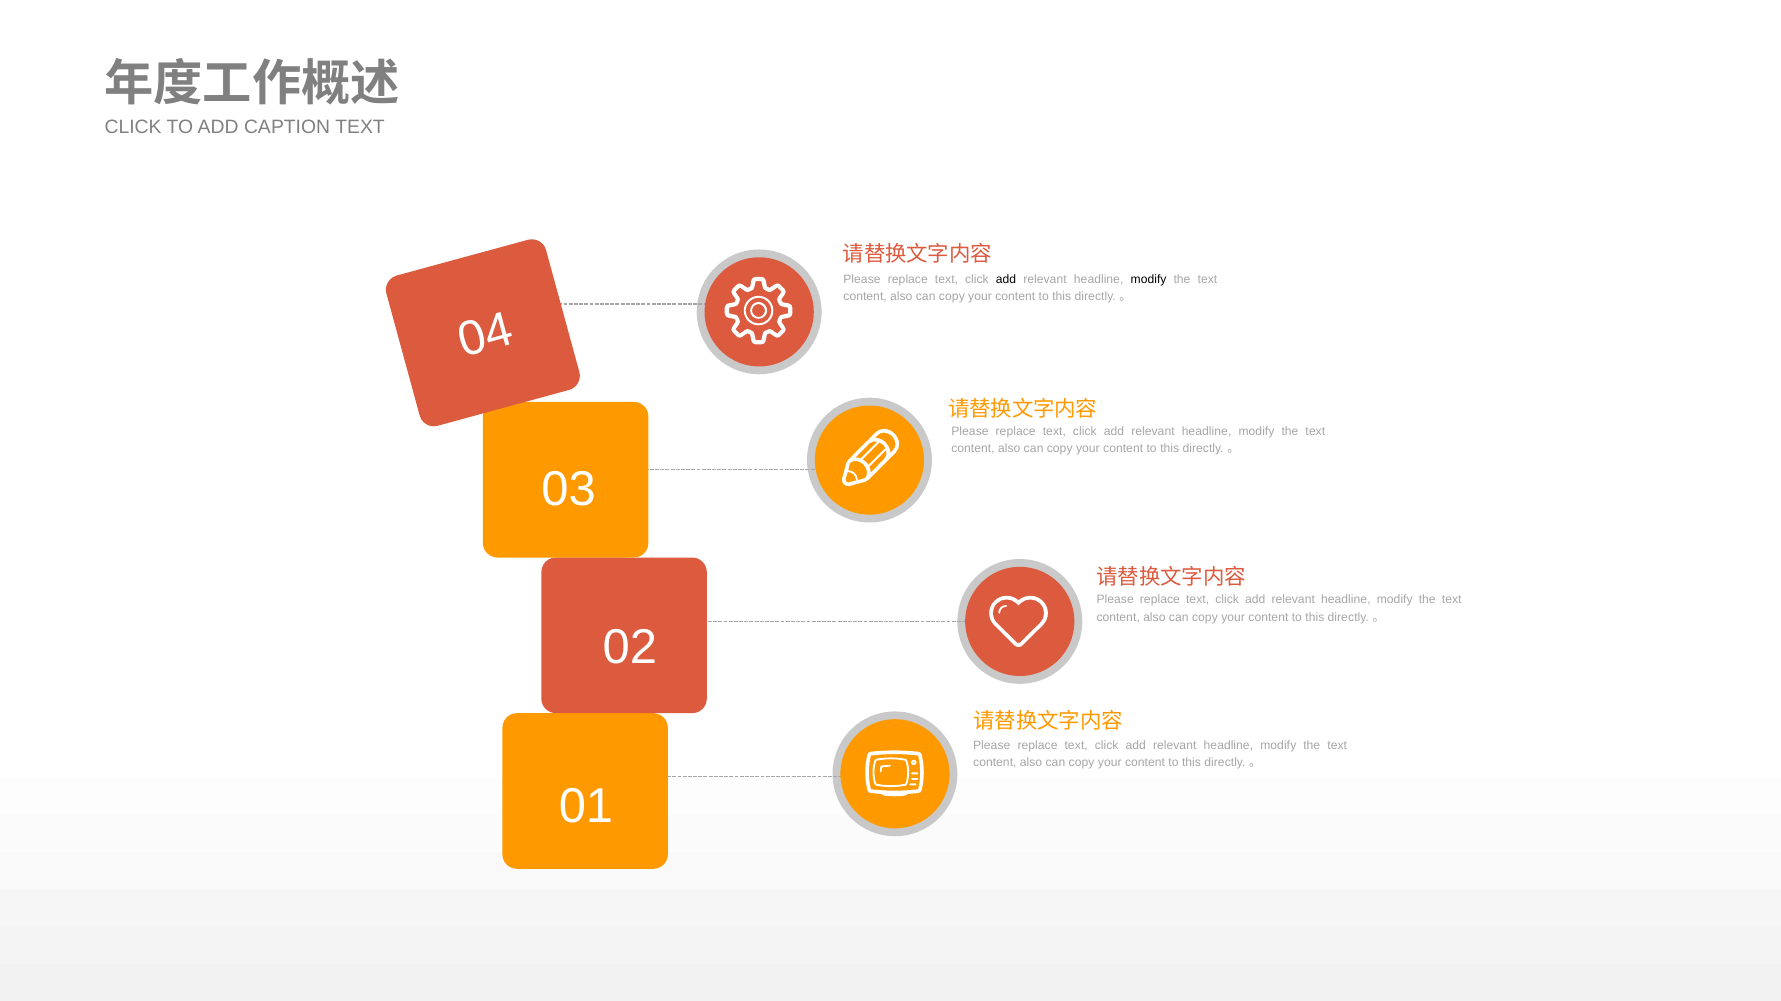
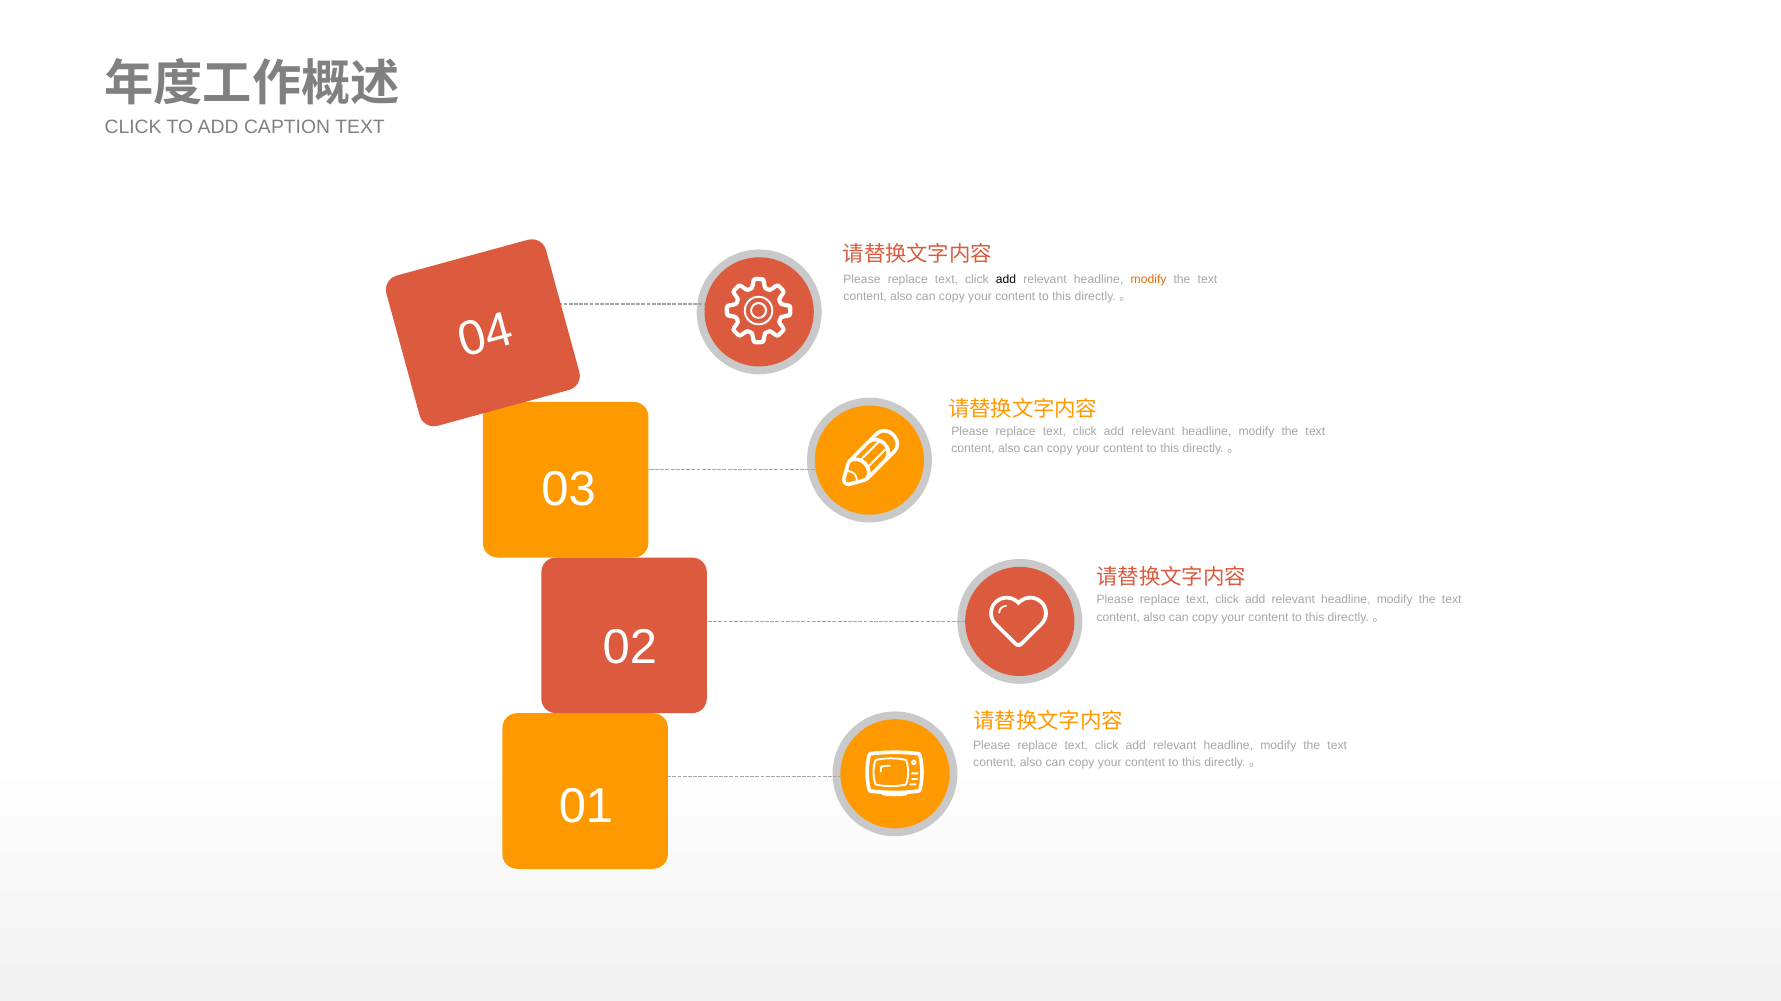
modify colour: black -> orange (1149, 279)
